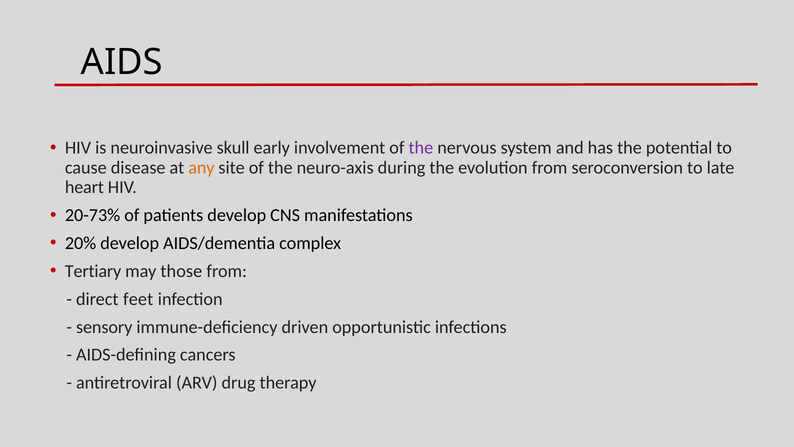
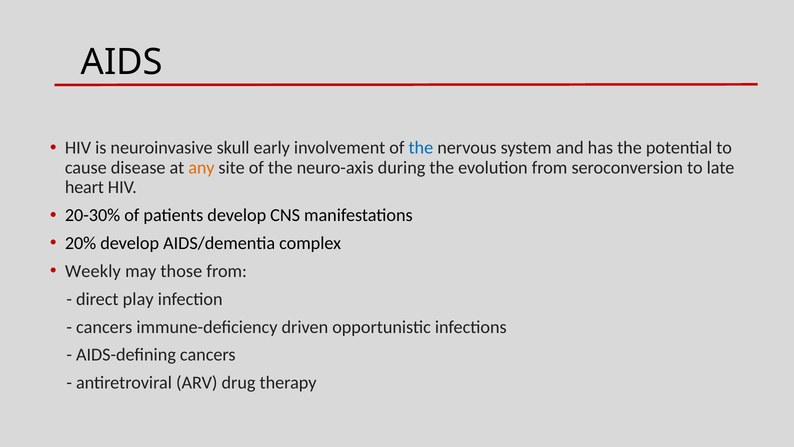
the colour: purple -> blue (421, 148)
20-73%: 20-73% -> 20-30% (93, 215)
Tertiary: Tertiary -> Weekly (93, 271)
feet: feet -> play (138, 299)
sensory: sensory -> cancers (104, 327)
